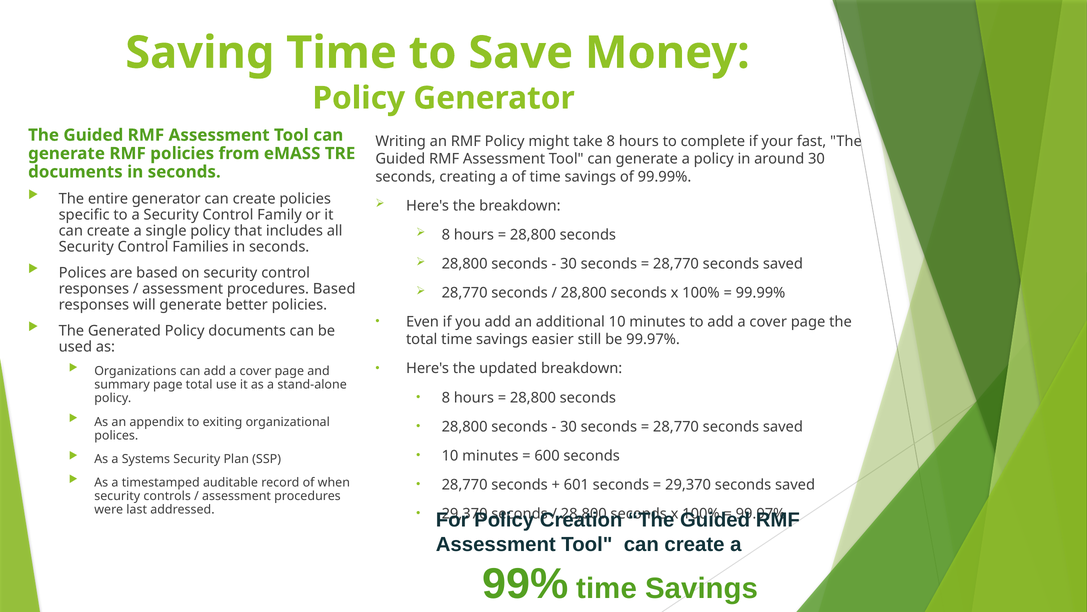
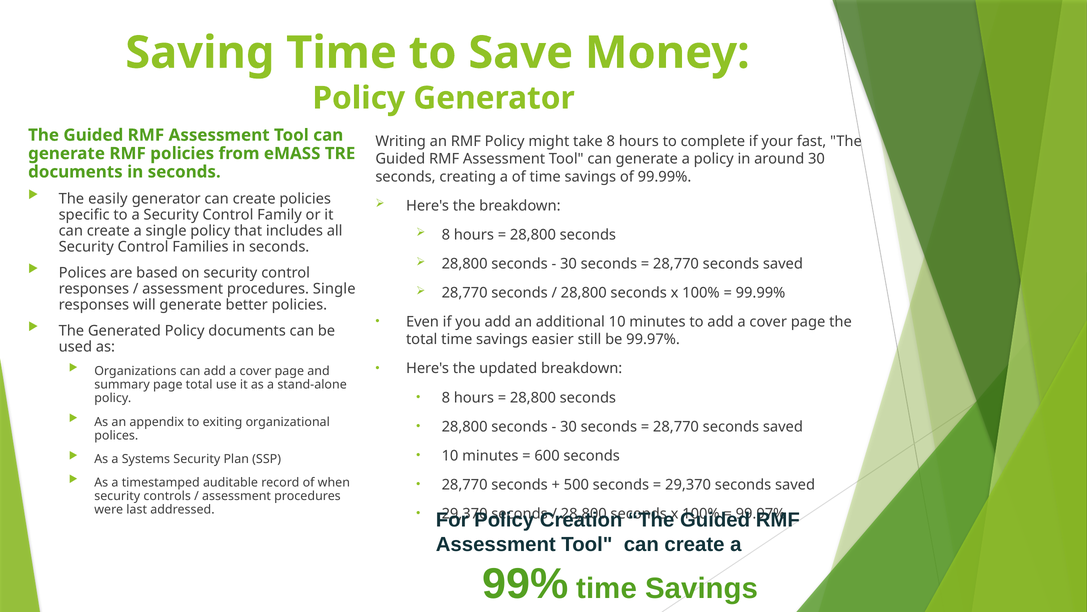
entire: entire -> easily (108, 199)
procedures Based: Based -> Single (334, 289)
601: 601 -> 500 (576, 484)
